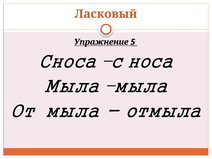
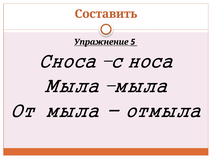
Ласковый: Ласковый -> Составить (106, 14)
